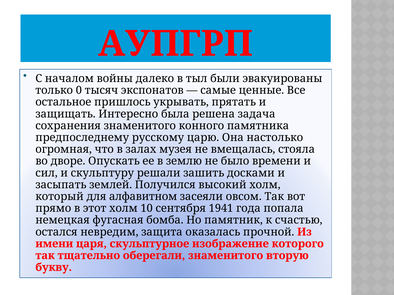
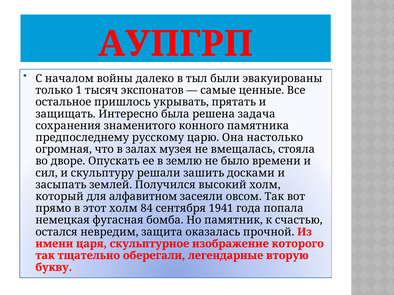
0: 0 -> 1 (79, 90)
10: 10 -> 84 (147, 209)
оберегали знаменитого: знаменитого -> легендарные (226, 256)
